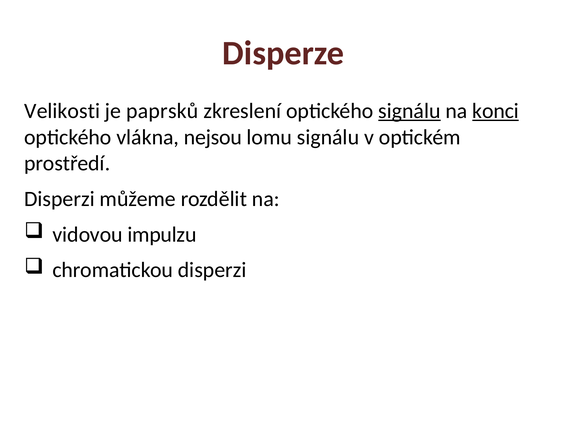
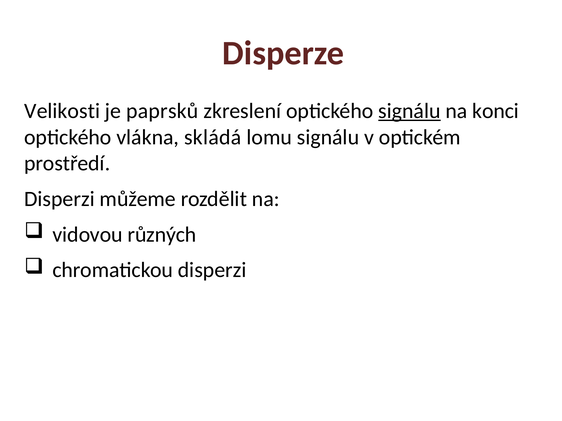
konci underline: present -> none (496, 111)
nejsou: nejsou -> skládá (213, 137)
impulzu: impulzu -> různých (162, 235)
